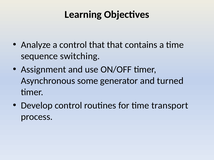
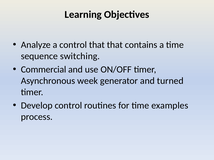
Assignment: Assignment -> Commercial (44, 70)
some: some -> week (88, 81)
transport: transport -> examples (170, 106)
